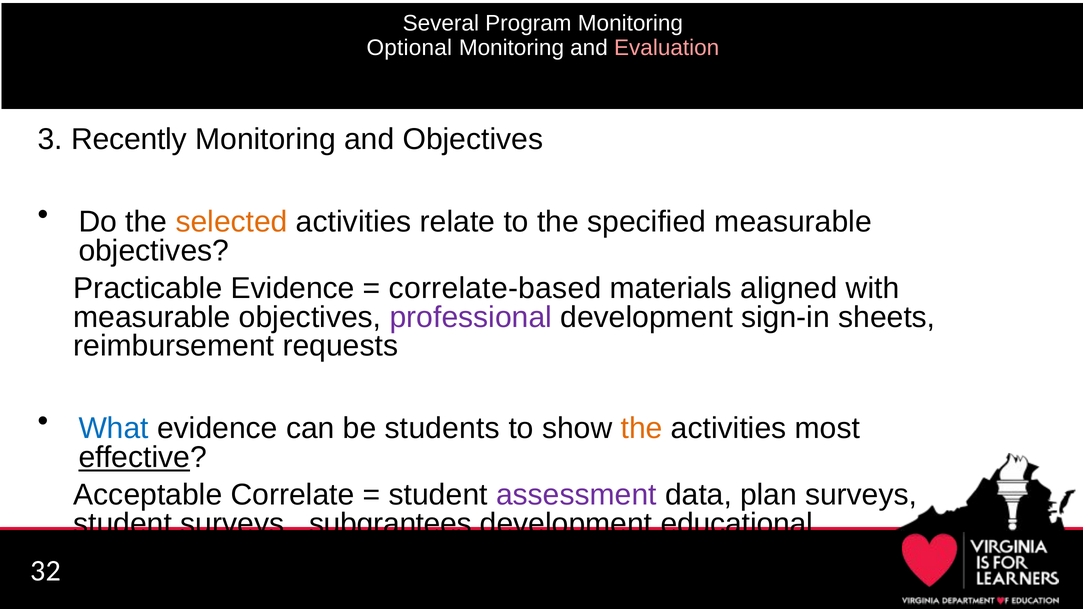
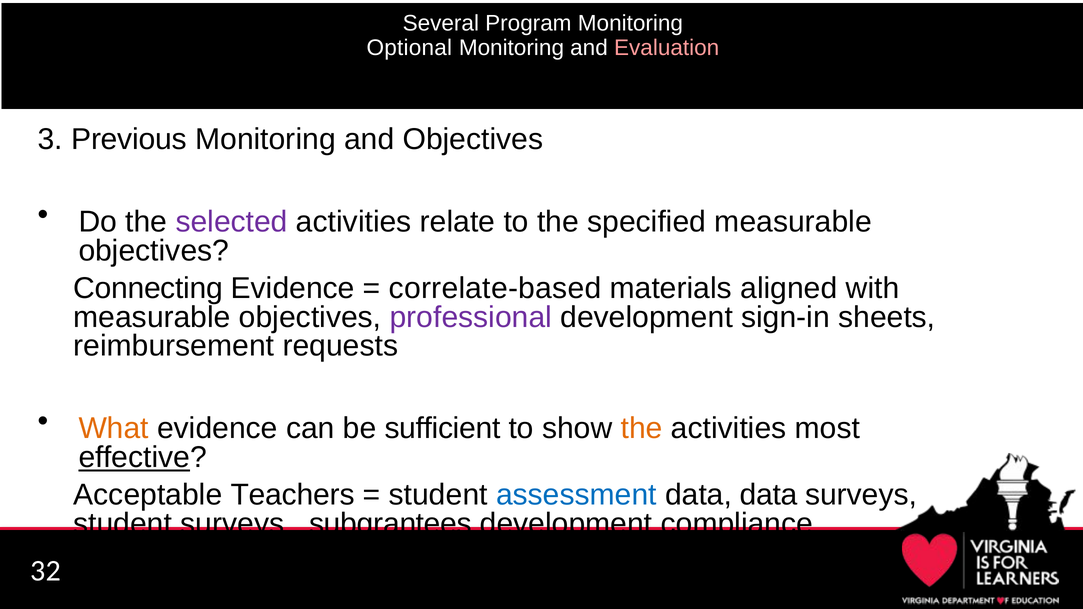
Recently: Recently -> Previous (129, 139)
selected colour: orange -> purple (232, 222)
Practicable: Practicable -> Connecting (148, 288)
What colour: blue -> orange (114, 428)
students: students -> sufficient (443, 428)
Correlate: Correlate -> Teachers (293, 495)
assessment colour: purple -> blue (576, 495)
data plan: plan -> data (769, 495)
educational: educational -> compliance (737, 524)
